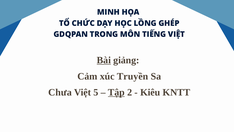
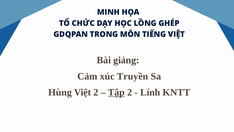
Bài underline: present -> none (104, 60)
Chưa: Chưa -> Hùng (60, 92)
Việt 5: 5 -> 2 (96, 92)
Kiêu: Kiêu -> Lính (150, 92)
